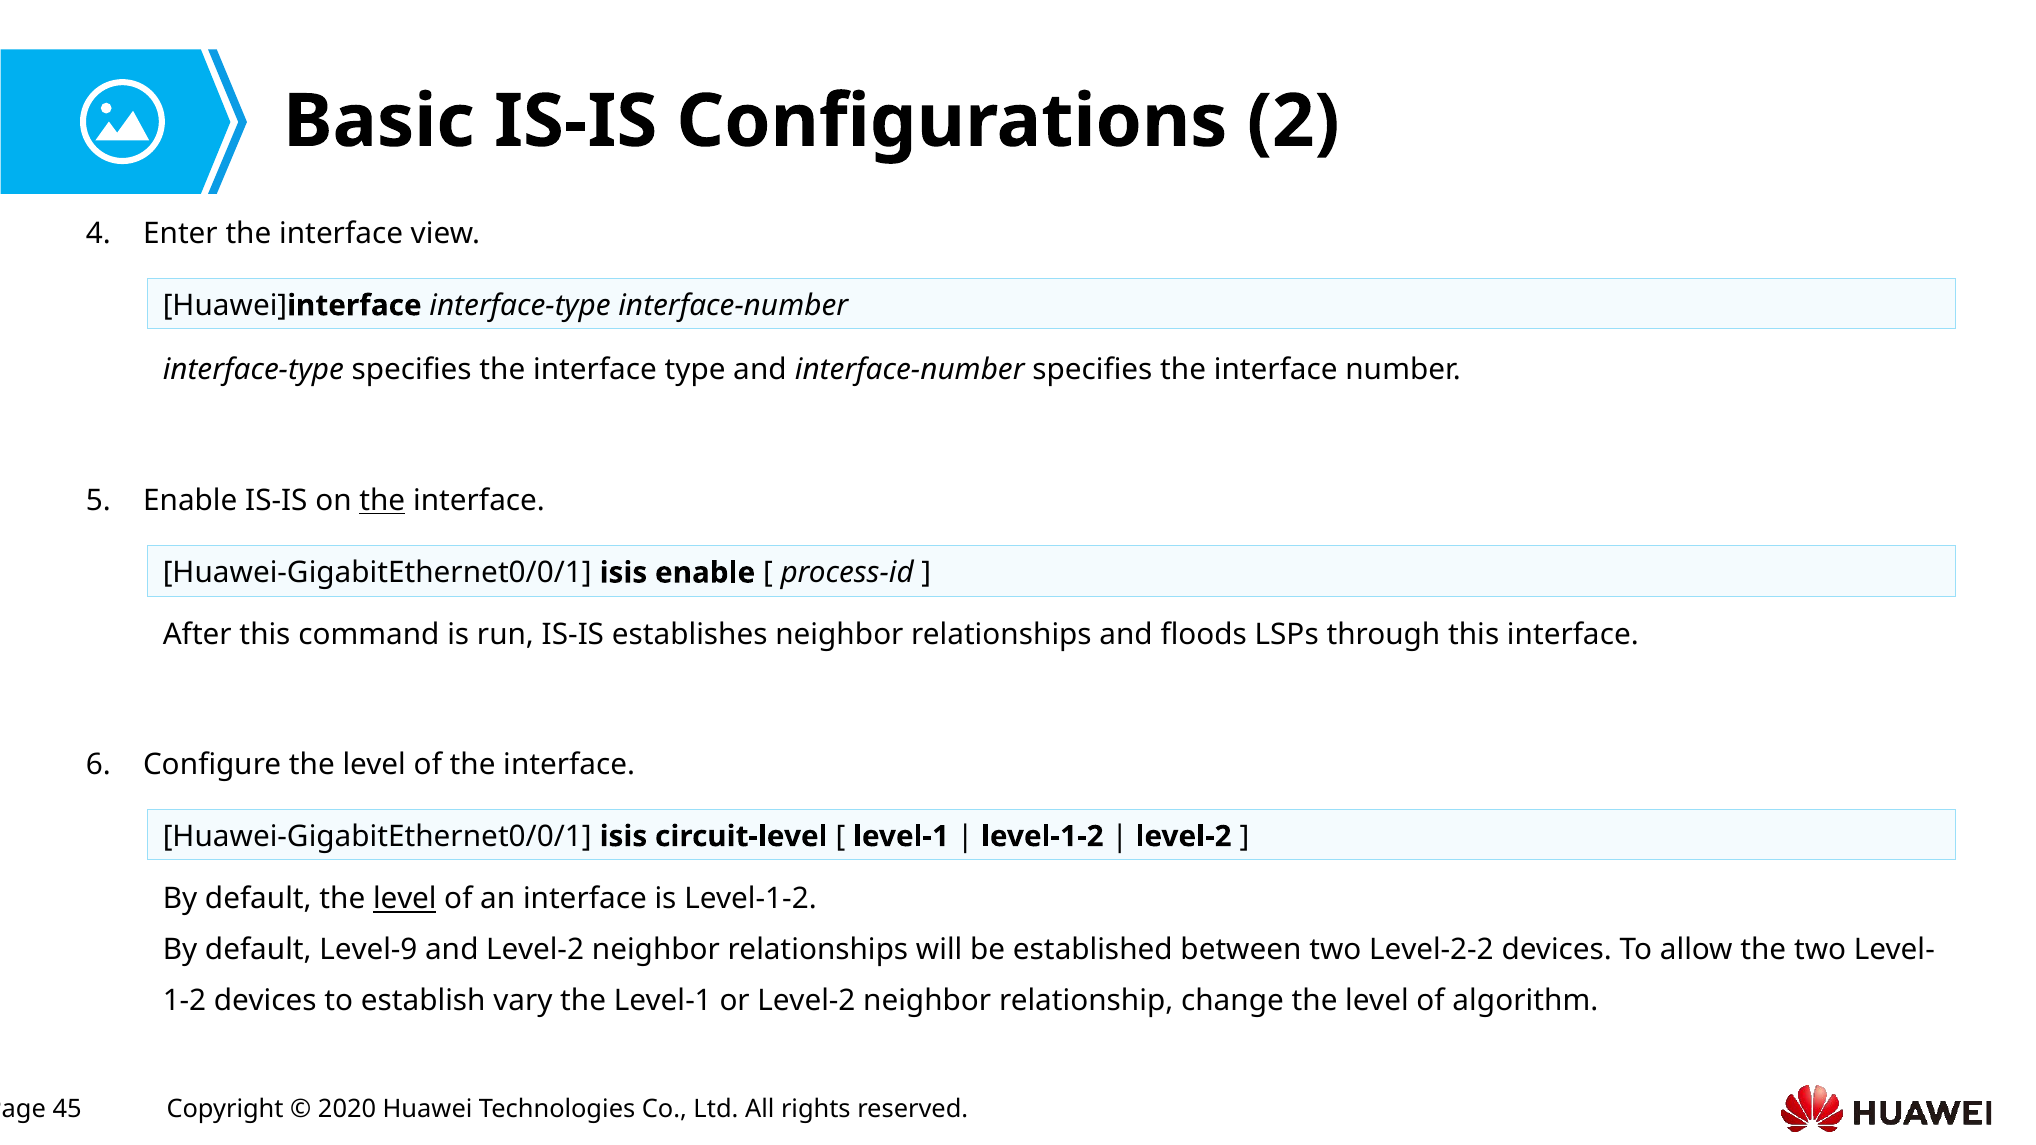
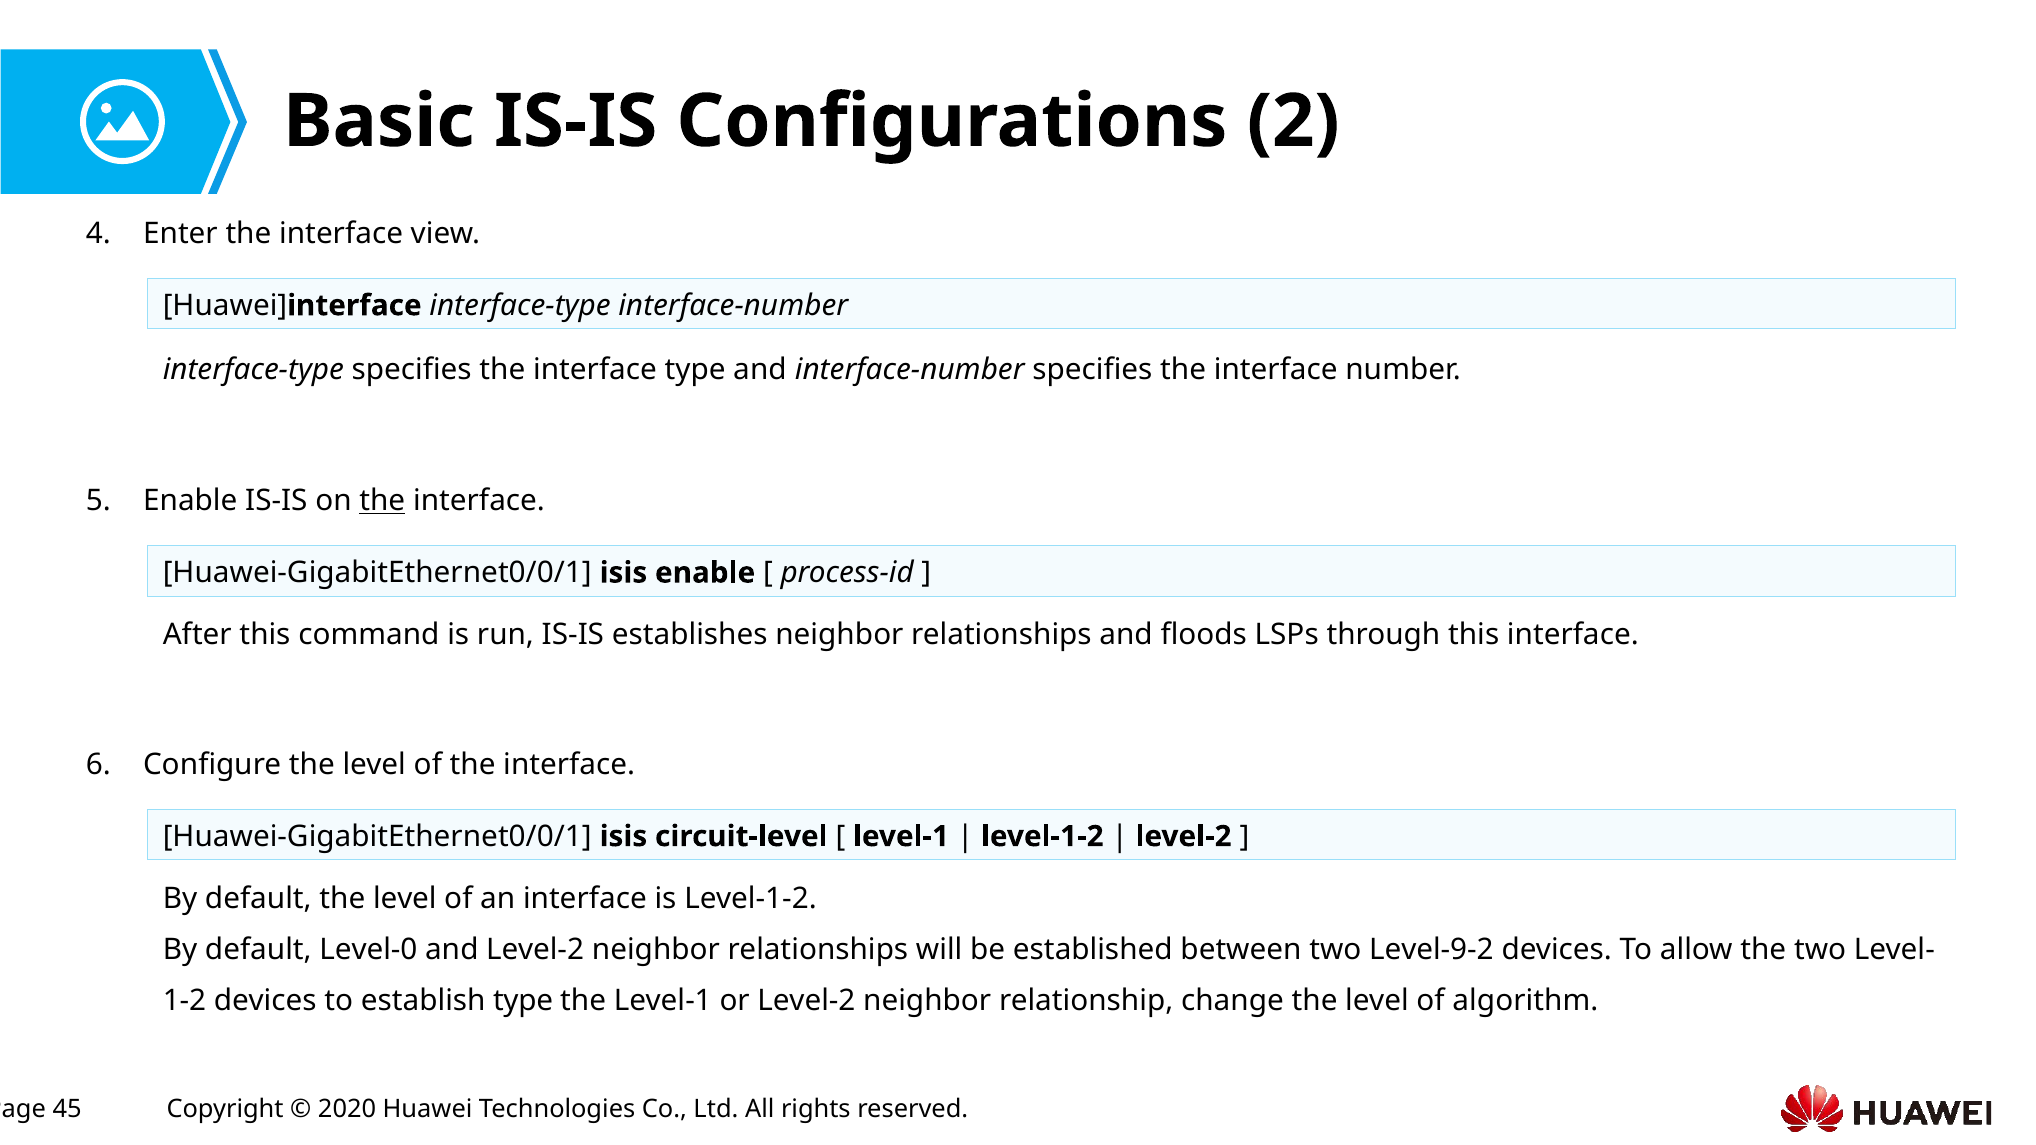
level underline: present -> none (405, 899)
Level-9: Level-9 -> Level-0 (368, 950)
Level-2-2: Level-2-2 -> Level-9-2 (1431, 950)
establish vary: vary -> type (523, 1001)
